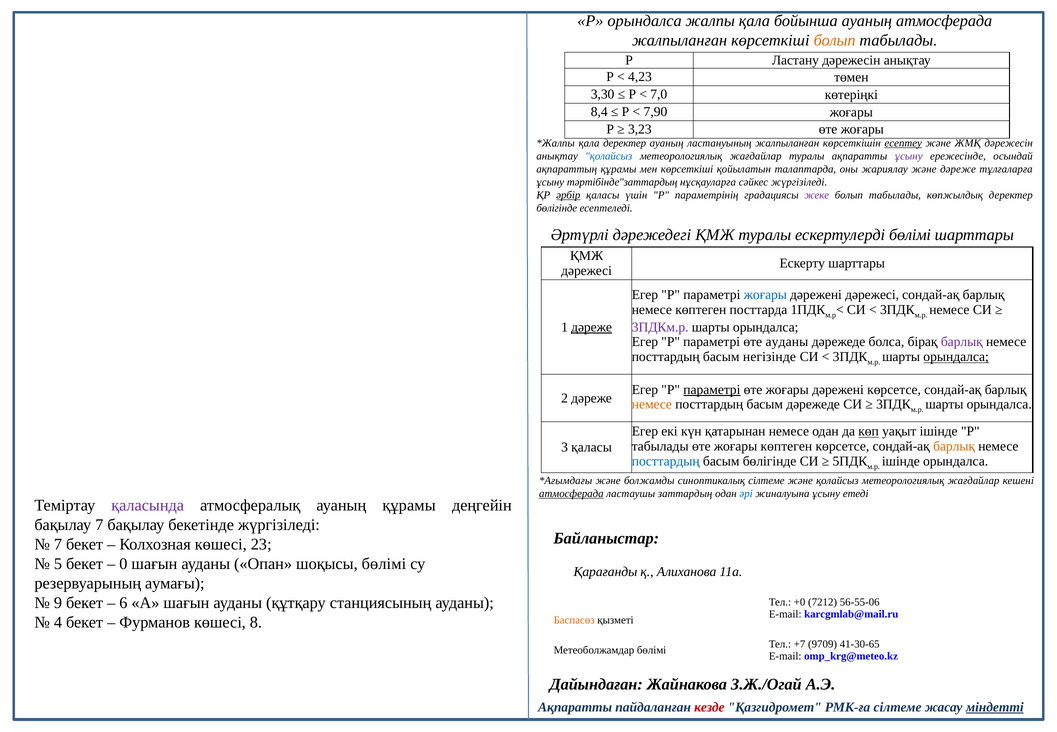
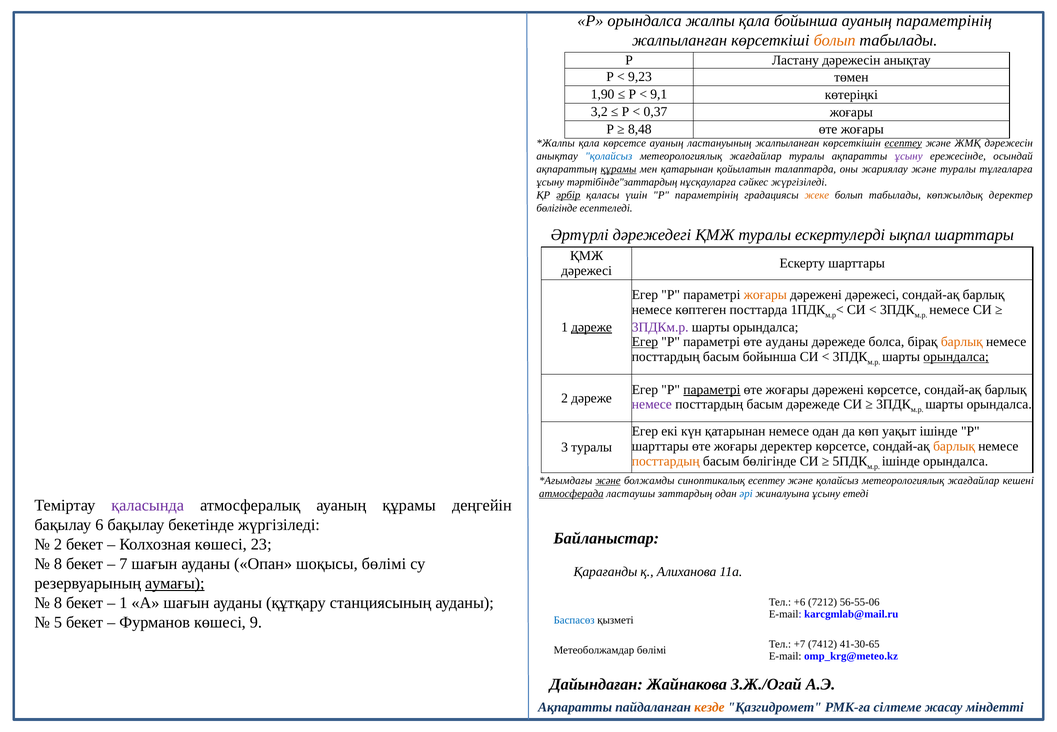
ауаның атмосферада: атмосферада -> параметрінің (944, 21)
4,23: 4,23 -> 9,23 (640, 77)
3,30: 3,30 -> 1,90 (603, 94)
7,0: 7,0 -> 9,1 (659, 94)
8,4: 8,4 -> 3,2 (599, 112)
7,90: 7,90 -> 0,37 (655, 112)
3,23: 3,23 -> 8,48 (640, 129)
қала деректер: деректер -> көрсетсе (625, 143)
құрамы underline: none -> present (619, 169)
мен көрсеткіші: көрсеткіші -> қатарынан (687, 169)
және дәреже: дәреже -> туралы (958, 169)
жеке colour: purple -> orange (817, 195)
ескертулерді бөлімі: бөлімі -> ықпал (910, 235)
жоғары colour: blue -> orange (765, 295)
Егер underline: none -> present (645, 342)
барлық colour: purple -> orange (962, 342)
басым негізінде: негізінде -> бойынша (770, 357)
немесе colour: orange -> purple (652, 404)
көп underline: present -> none (869, 431)
табылады: табылады -> шарттары (660, 446)
жоғары көптеген: көптеген -> деректер (786, 446)
3 қаласы: қаласы -> туралы (592, 447)
посттардың colour: blue -> orange (666, 461)
және underline: none -> present (608, 480)
синоптикалық сілтеме: сілтеме -> есептеу (766, 480)
бақылау 7: 7 -> 6 (99, 525)
7: 7 -> 2 (58, 544)
5: 5 -> 8 (58, 564)
0: 0 -> 7 (123, 564)
аумағы underline: none -> present (175, 583)
9: 9 -> 8 (58, 603)
6: 6 -> 1 (123, 603)
+0: +0 -> +6 (800, 602)
4: 4 -> 5 (58, 622)
8: 8 -> 9 (256, 622)
Баспасөз colour: orange -> blue (574, 620)
9709: 9709 -> 7412 (823, 644)
кезде colour: red -> orange (709, 707)
міндетті underline: present -> none (995, 707)
